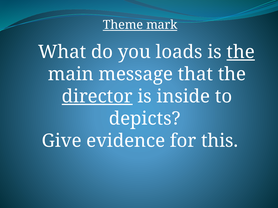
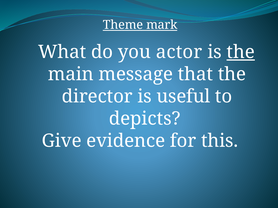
loads: loads -> actor (179, 52)
director underline: present -> none (97, 97)
inside: inside -> useful (183, 97)
